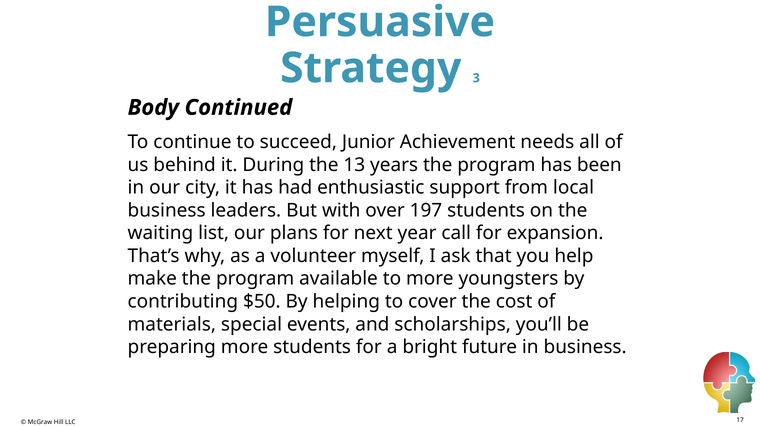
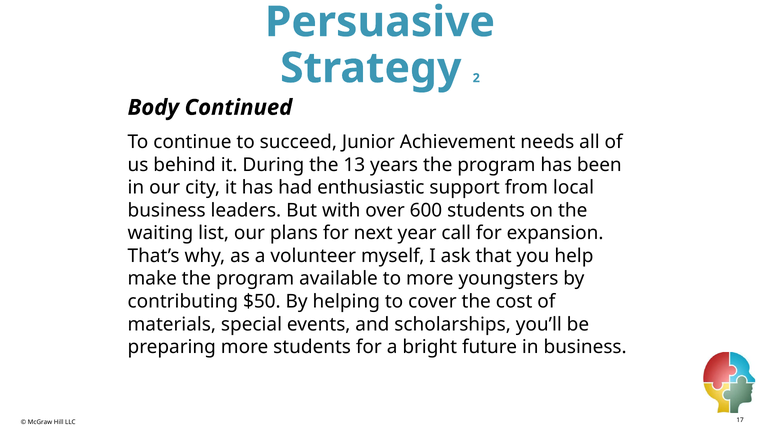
3: 3 -> 2 (476, 78)
197: 197 -> 600 (426, 211)
